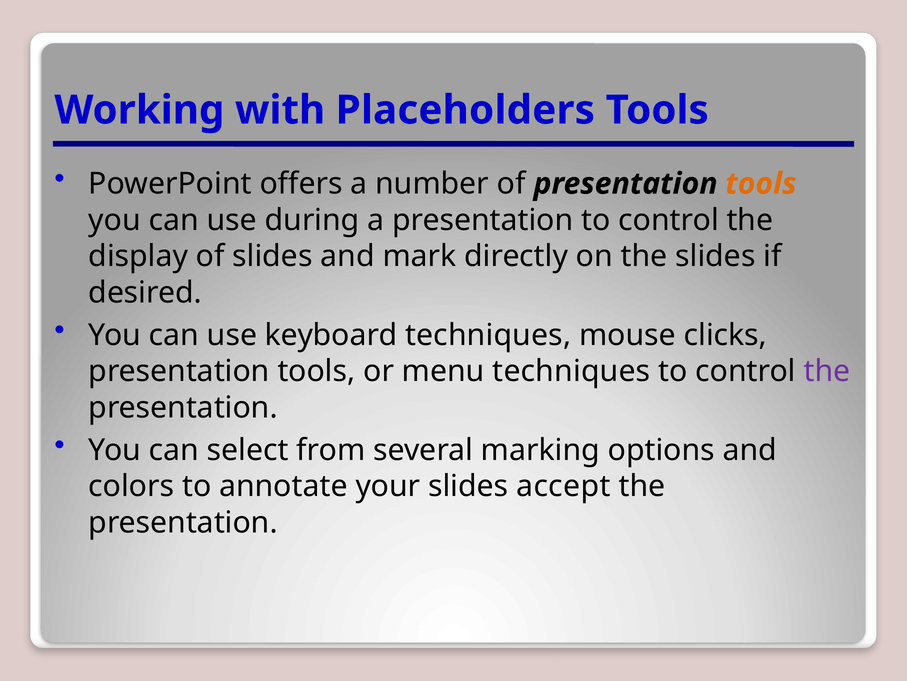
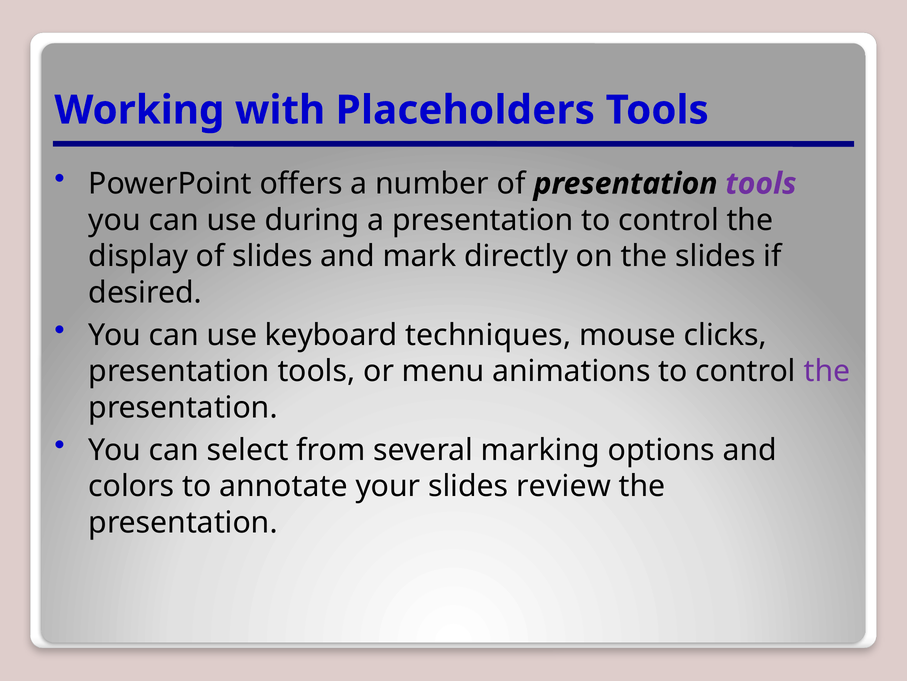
tools colour: orange -> purple (761, 184)
menu techniques: techniques -> animations (571, 371)
accept: accept -> review (563, 486)
